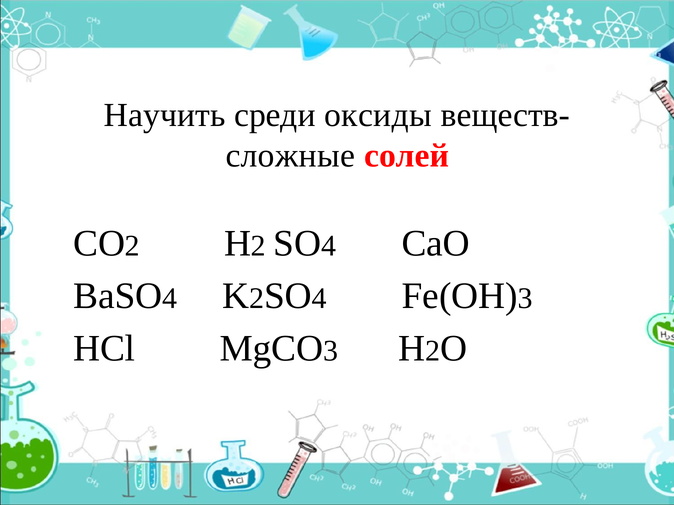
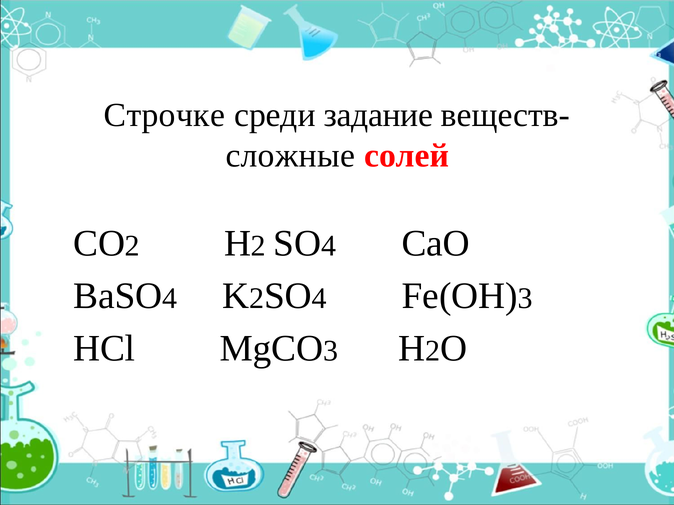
Научить: Научить -> Строчке (164, 115)
оксиды: оксиды -> задание (378, 115)
